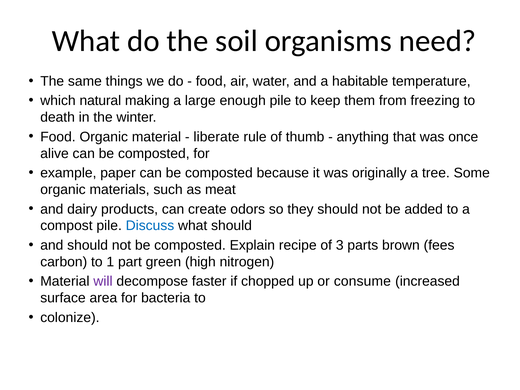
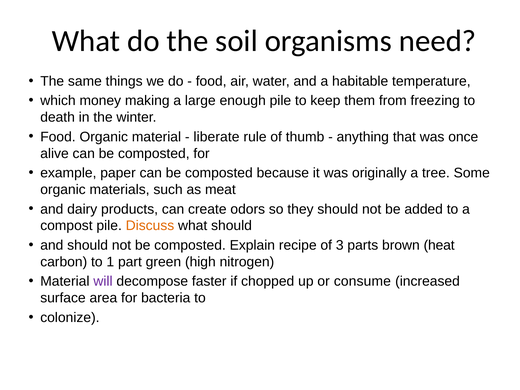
natural: natural -> money (100, 101)
Discuss colour: blue -> orange (150, 226)
fees: fees -> heat (439, 245)
